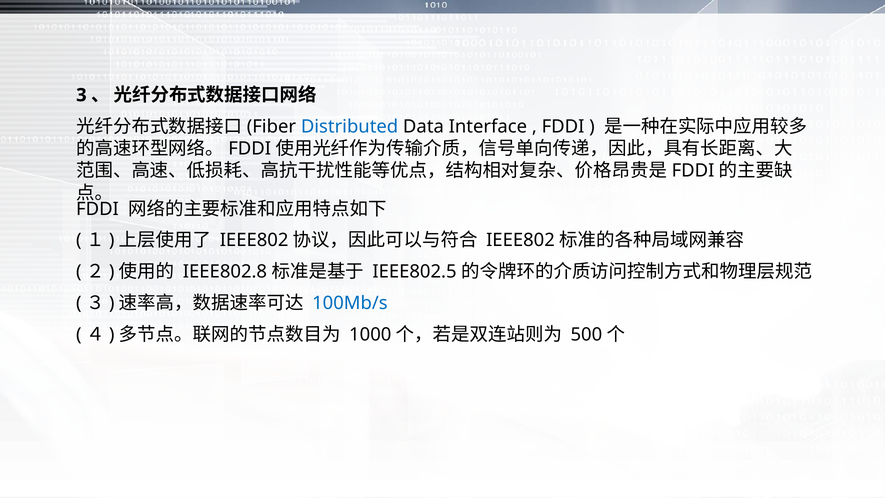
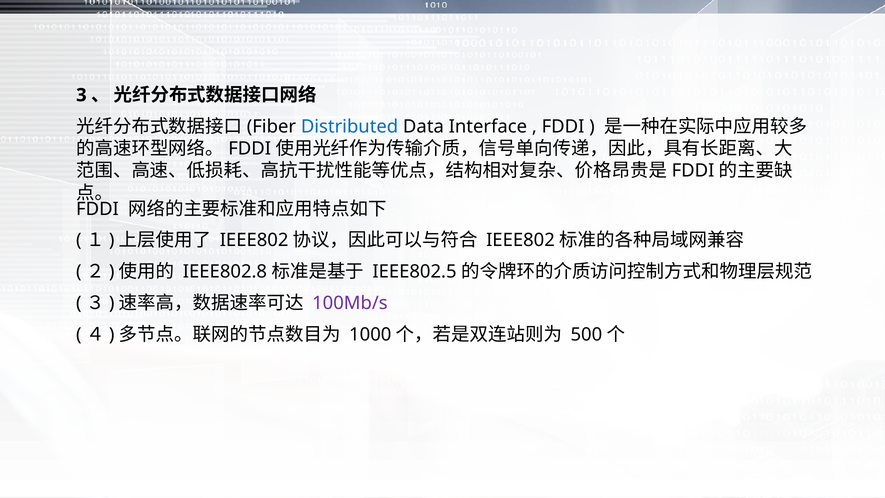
100Mb/s colour: blue -> purple (350, 303)
